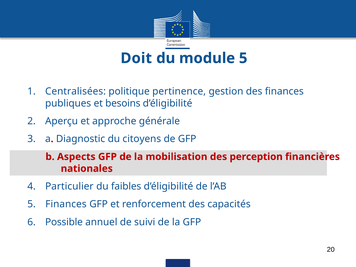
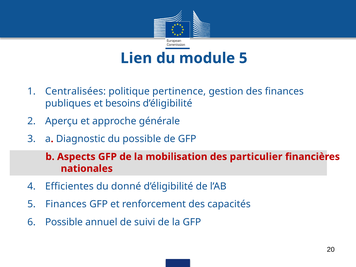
Doit: Doit -> Lien (136, 58)
du citoyens: citoyens -> possible (142, 139)
perception: perception -> particulier (256, 157)
Particulier: Particulier -> Efficientes (69, 186)
faibles: faibles -> donné (126, 186)
